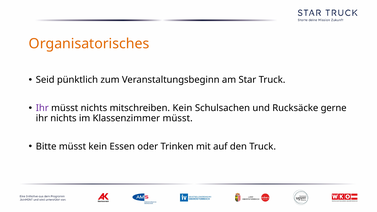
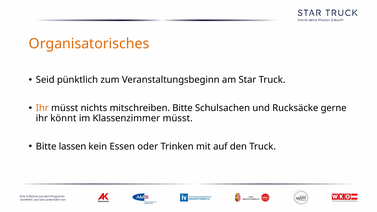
Ihr colour: purple -> orange (42, 108)
mitschreiben Kein: Kein -> Bitte (183, 108)
ihr nichts: nichts -> könnt (63, 118)
Bitte müsst: müsst -> lassen (73, 146)
